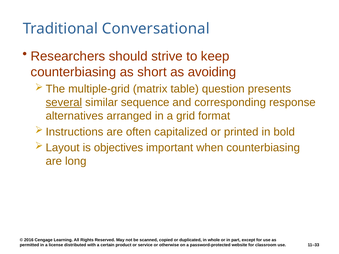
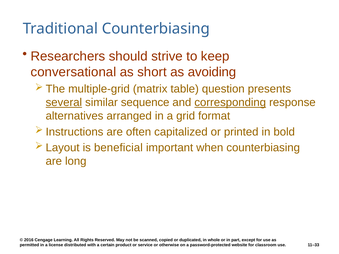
Traditional Conversational: Conversational -> Counterbiasing (156, 29)
counterbiasing: counterbiasing -> conversational (73, 72)
corresponding underline: none -> present (230, 103)
objectives: objectives -> beneficial (118, 148)
